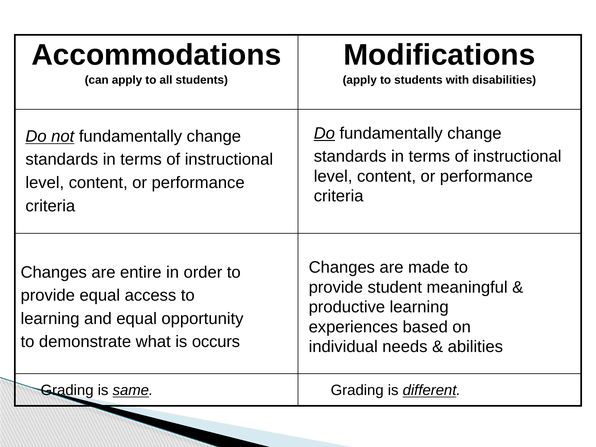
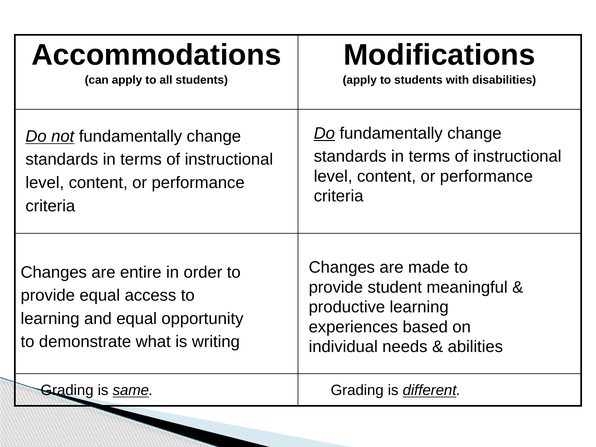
occurs: occurs -> writing (216, 342)
